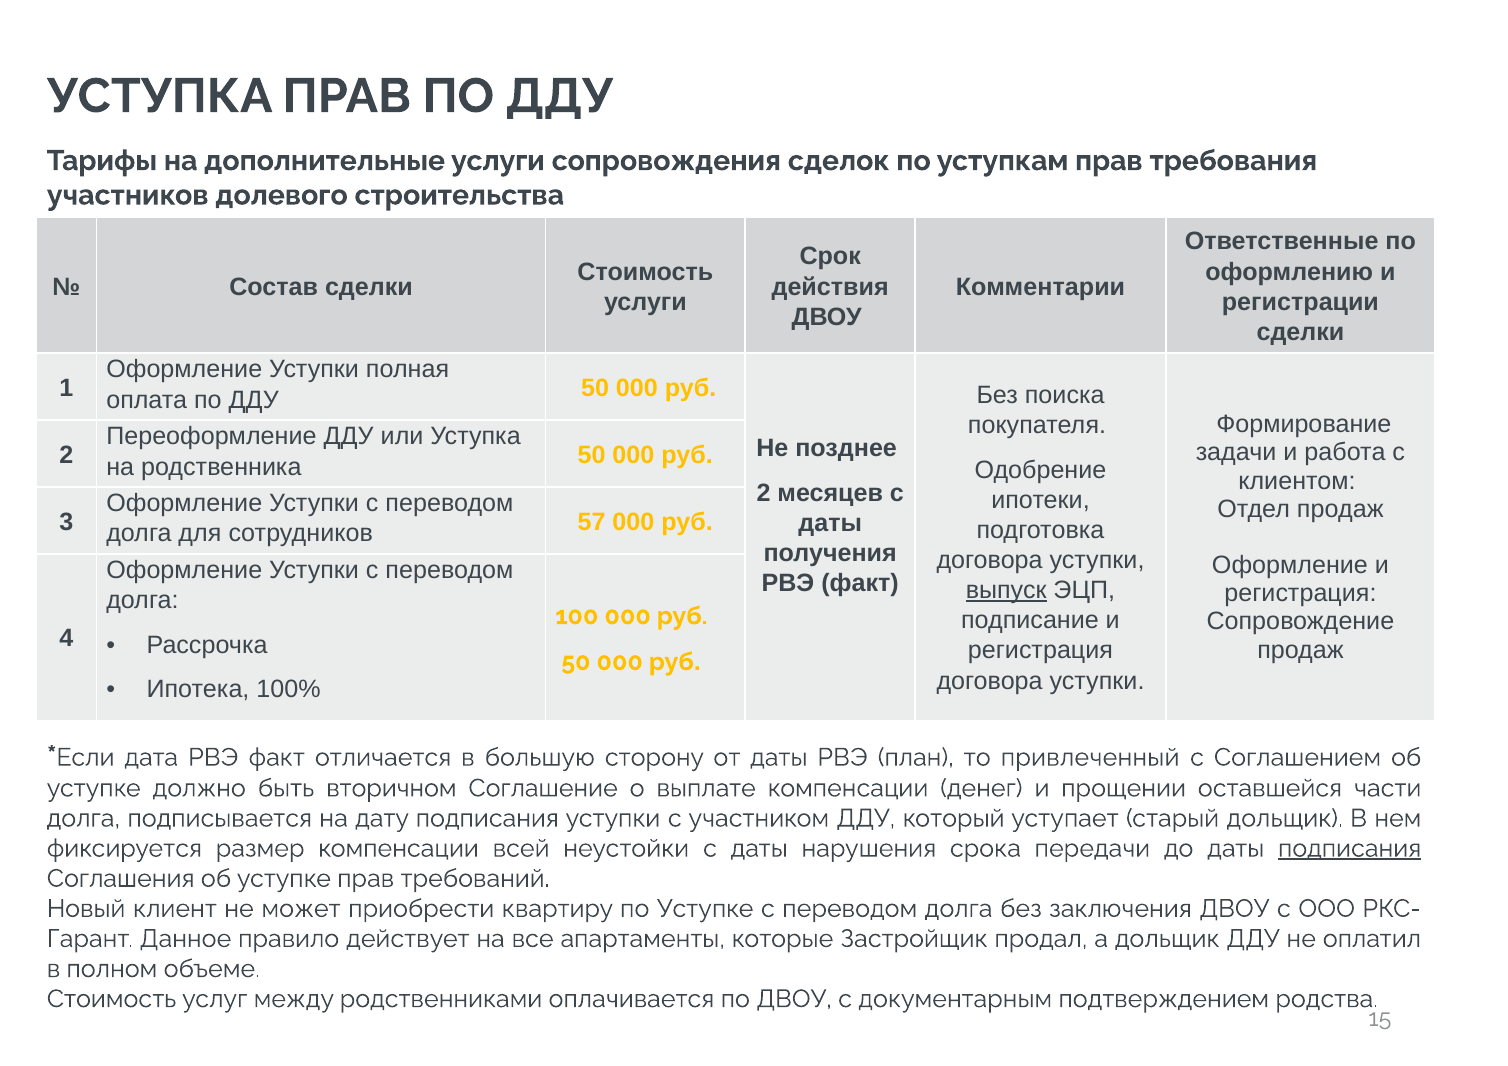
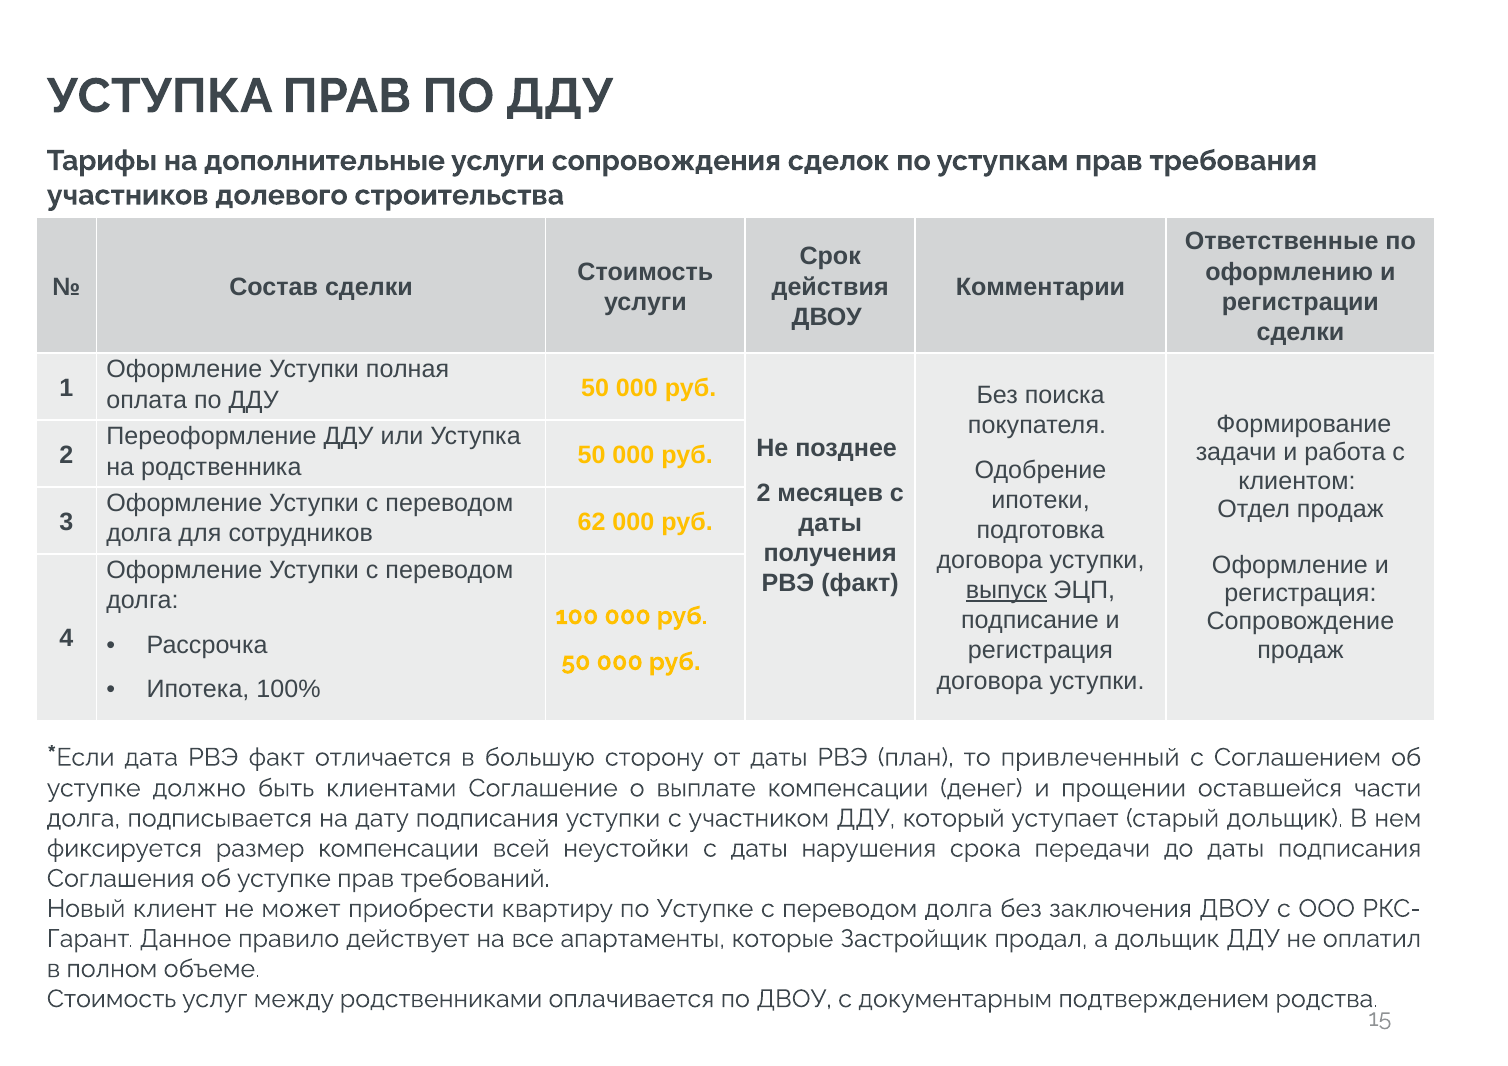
57: 57 -> 62 (592, 522)
вторичном: вторичном -> клиентами (391, 788)
подписания underline: present -> none (1350, 849)
